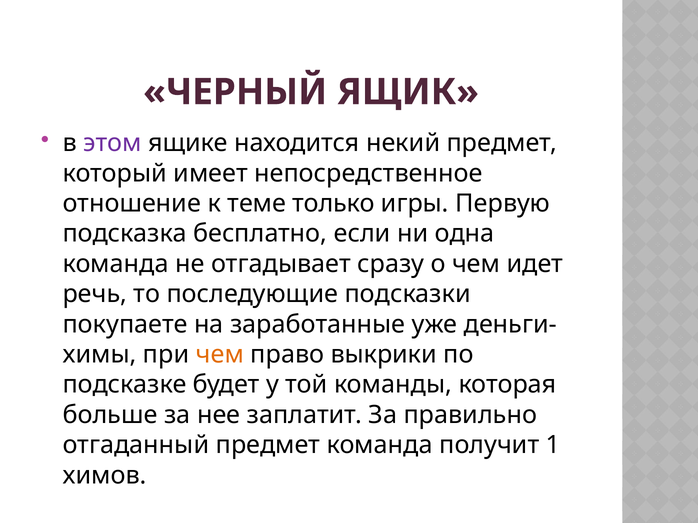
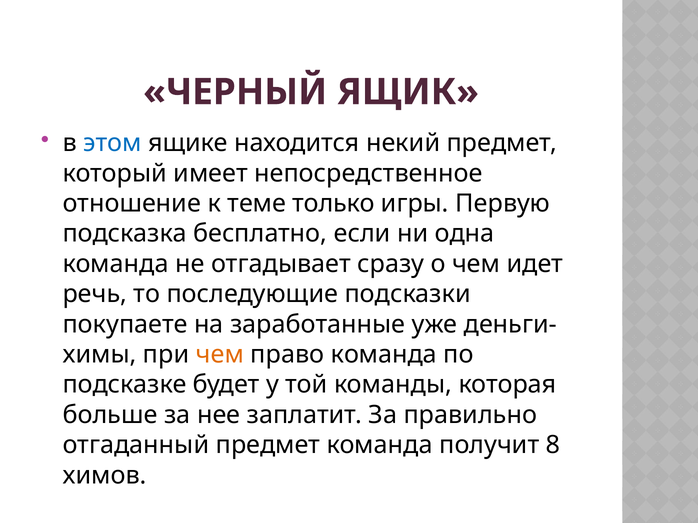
этом colour: purple -> blue (112, 143)
право выкрики: выкрики -> команда (384, 355)
1: 1 -> 8 (553, 445)
